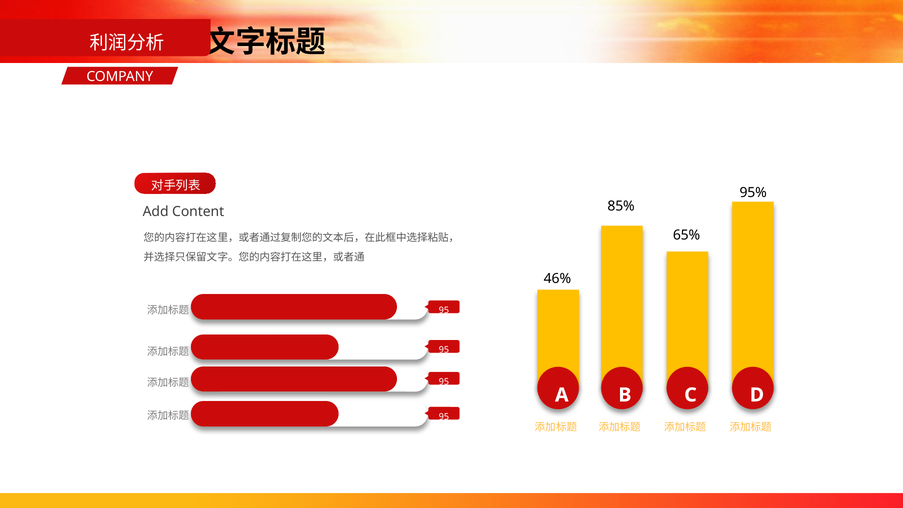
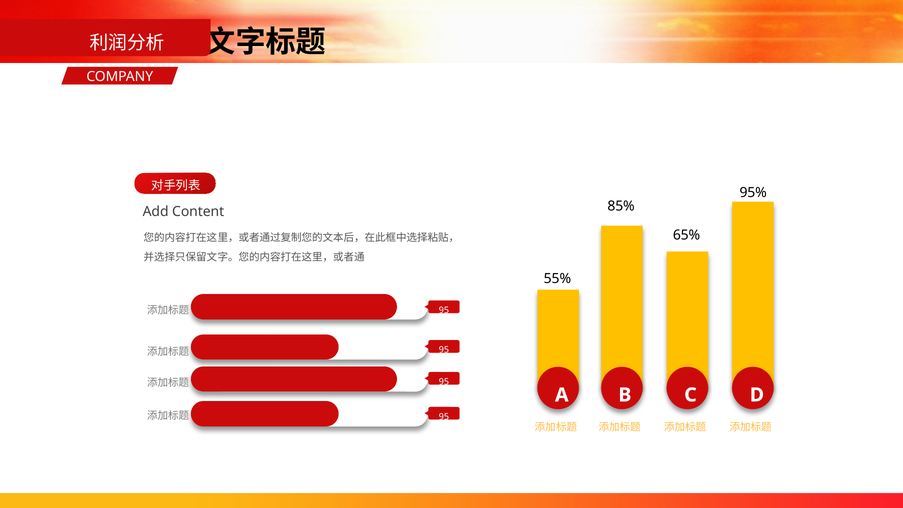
46%: 46% -> 55% (557, 279)
